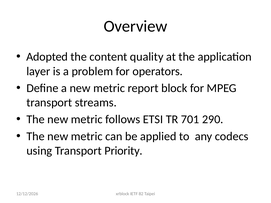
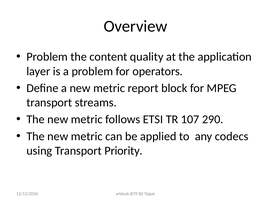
Adopted: Adopted -> Problem (47, 57)
701: 701 -> 107 (190, 120)
